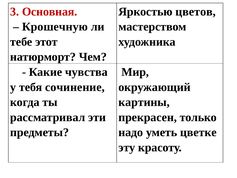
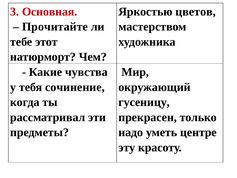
Крошечную: Крошечную -> Прочитайте (55, 27)
картины: картины -> гусеницу (144, 102)
цветке: цветке -> центре (198, 132)
